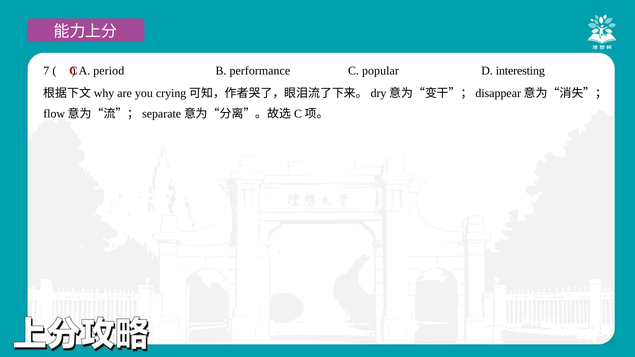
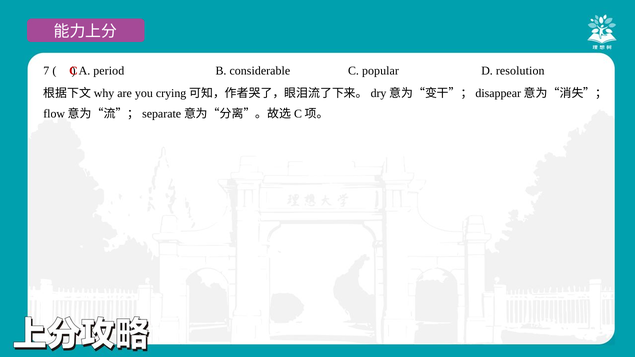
performance: performance -> considerable (260, 71)
interesting: interesting -> resolution (520, 71)
